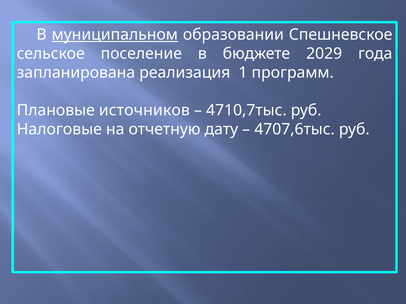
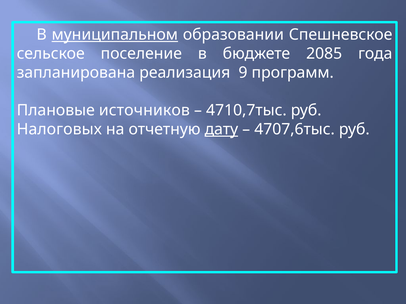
2029: 2029 -> 2085 (324, 54)
1: 1 -> 9 (243, 73)
Налоговые: Налоговые -> Налоговых (59, 130)
дату underline: none -> present (221, 130)
